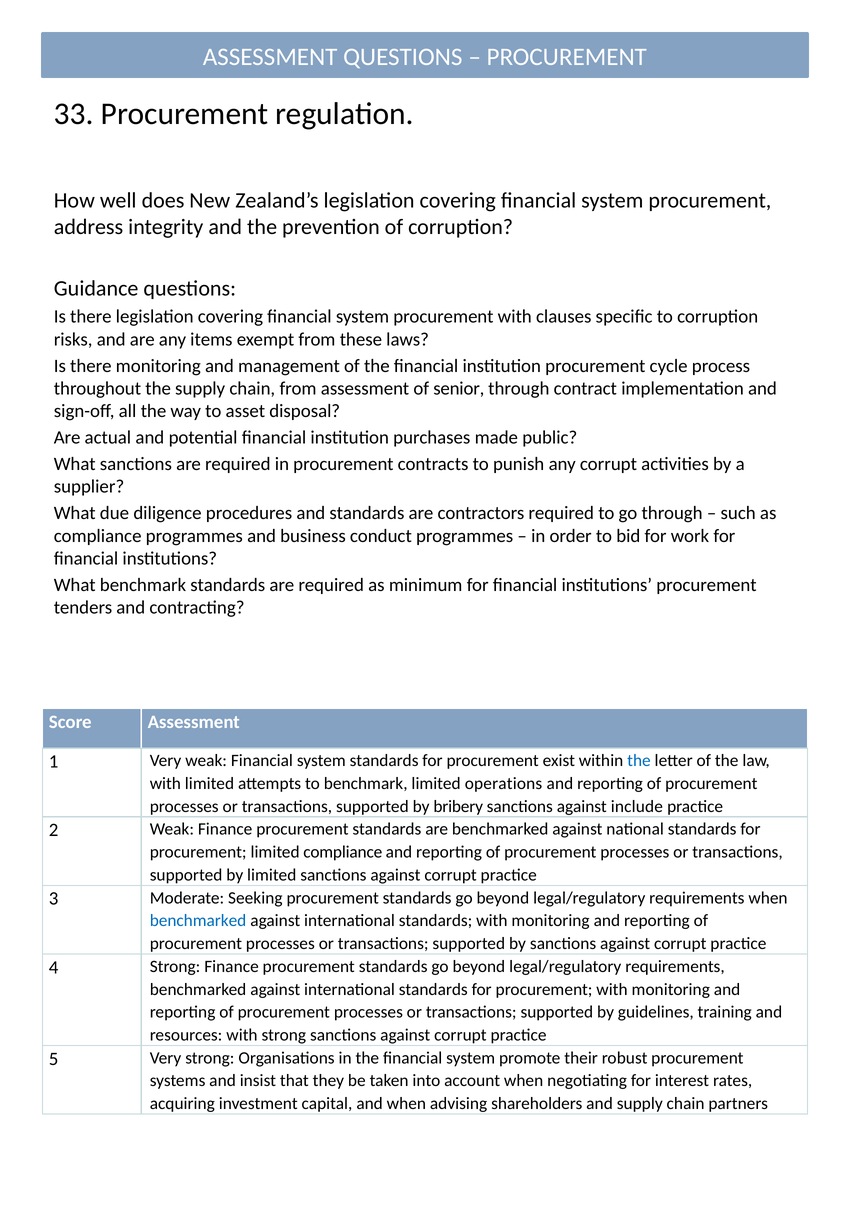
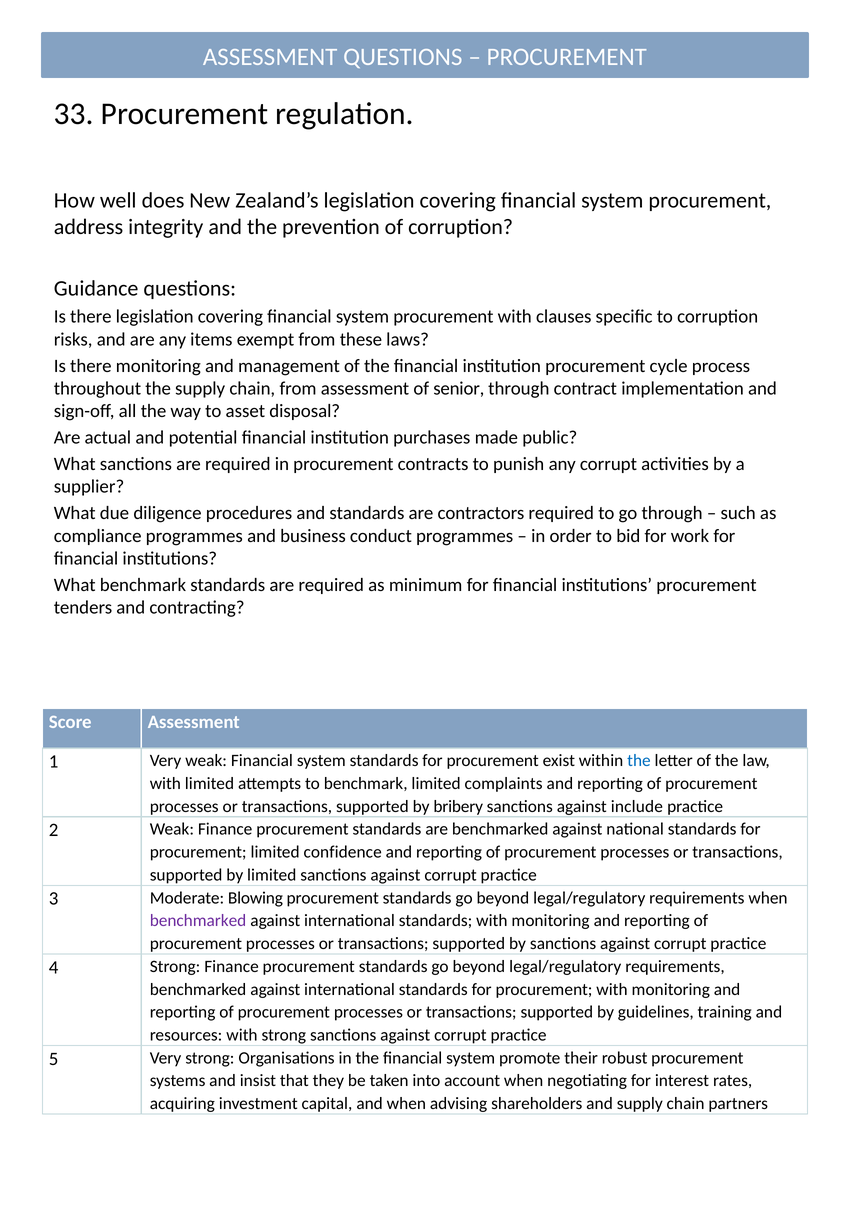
operations: operations -> complaints (504, 783)
limited compliance: compliance -> confidence (343, 852)
Seeking: Seeking -> Blowing (255, 898)
benchmarked colour: blue -> purple (198, 921)
